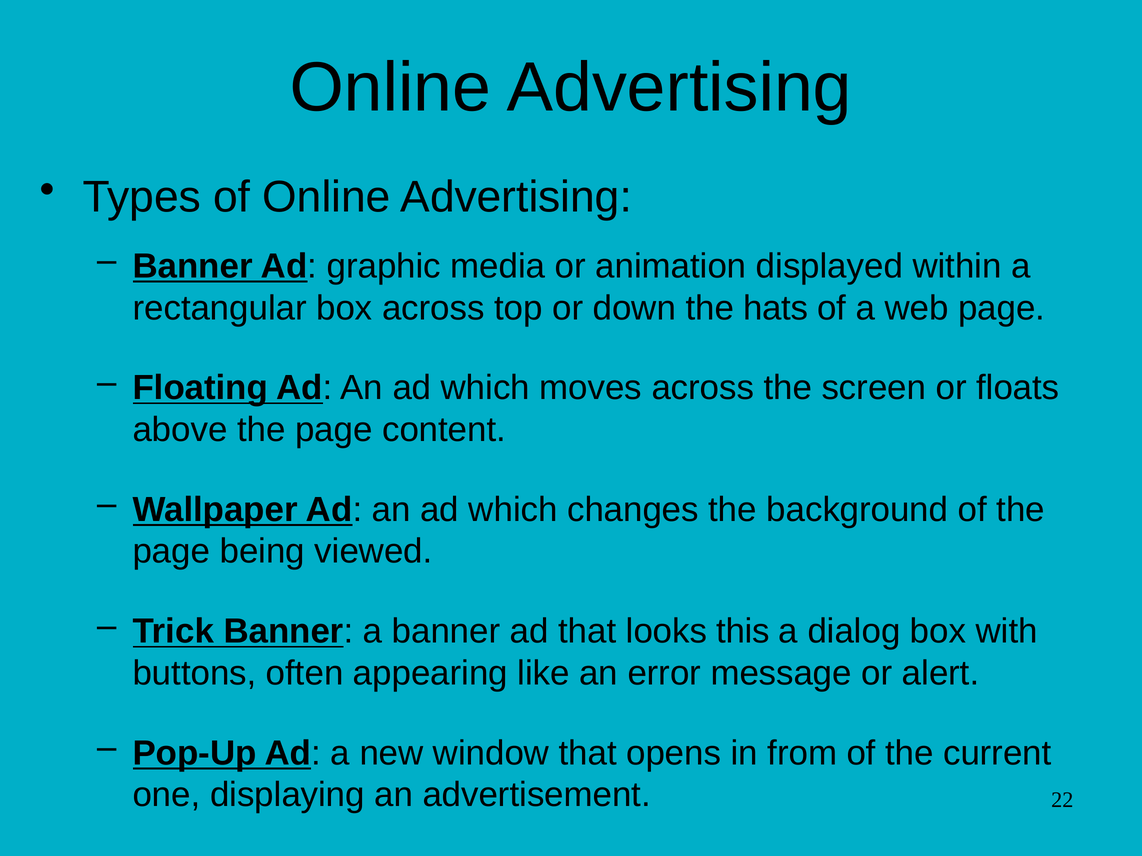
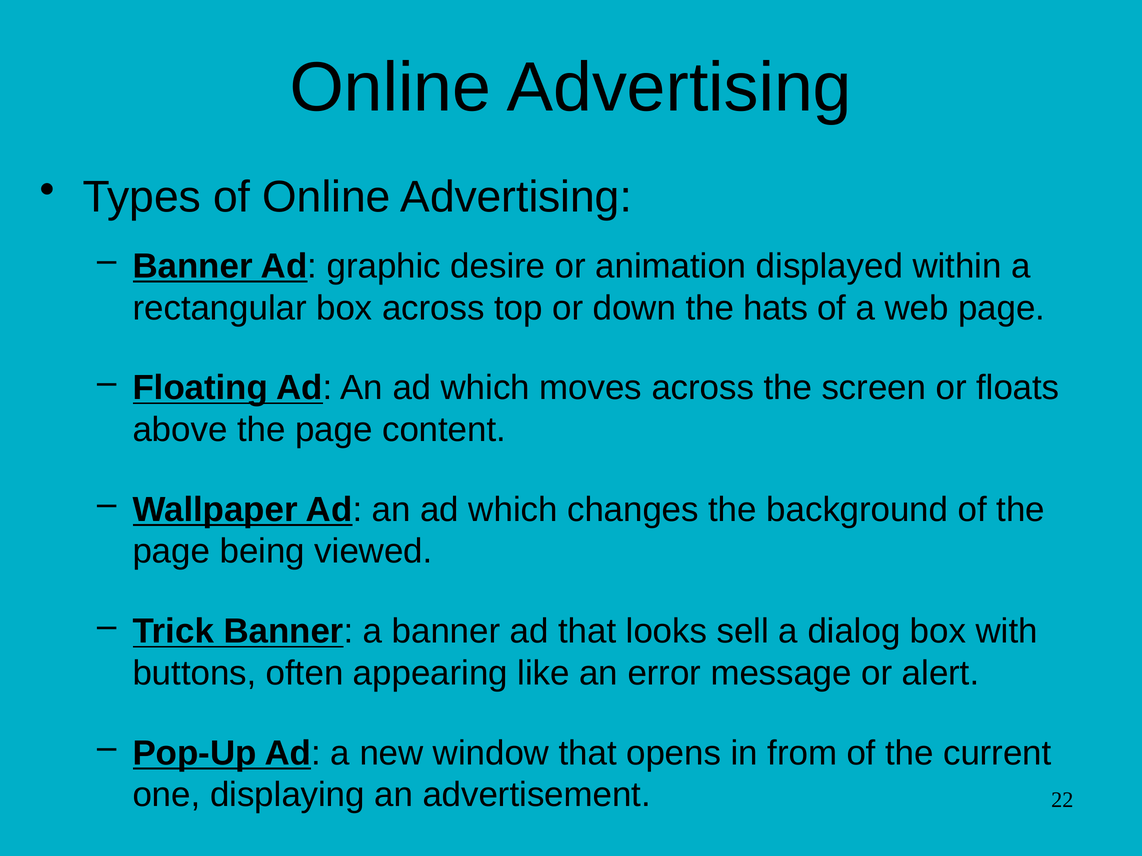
media: media -> desire (498, 266)
this: this -> sell (743, 632)
